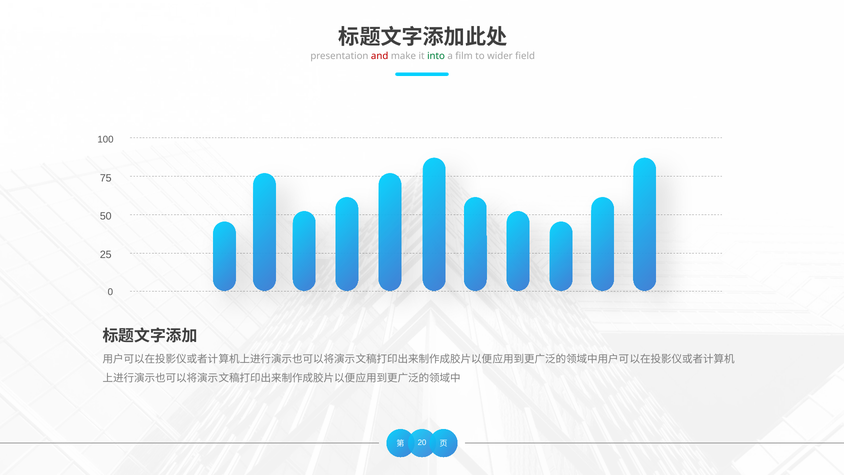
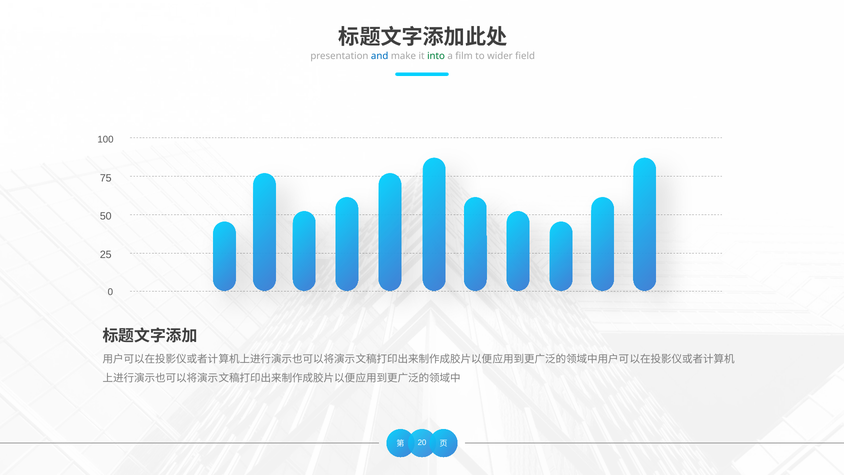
and colour: red -> blue (380, 56)
